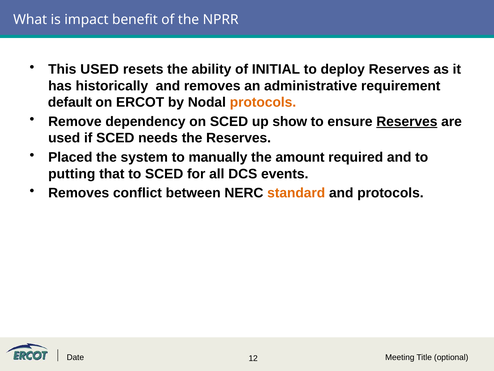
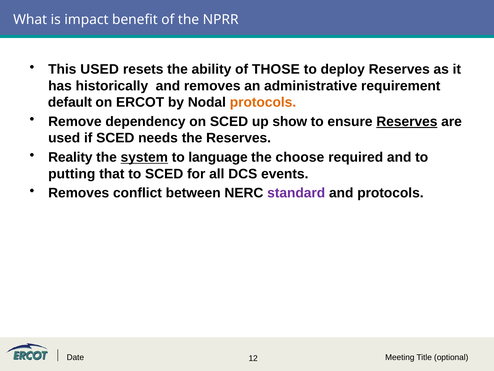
INITIAL: INITIAL -> THOSE (276, 69)
Placed: Placed -> Reality (70, 157)
system underline: none -> present (144, 157)
manually: manually -> language (218, 157)
amount: amount -> choose (300, 157)
standard colour: orange -> purple (296, 193)
